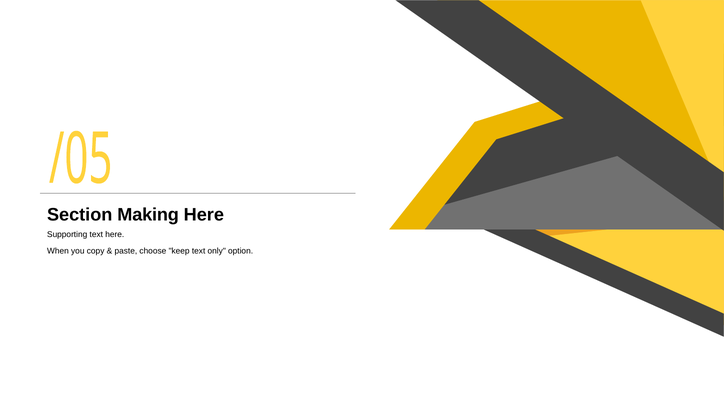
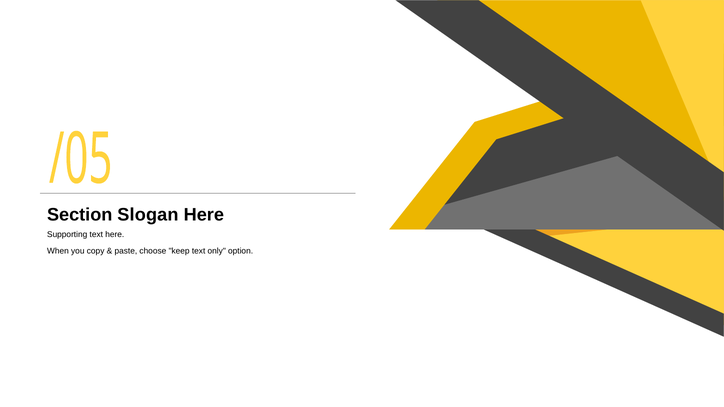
Making: Making -> Slogan (148, 215)
